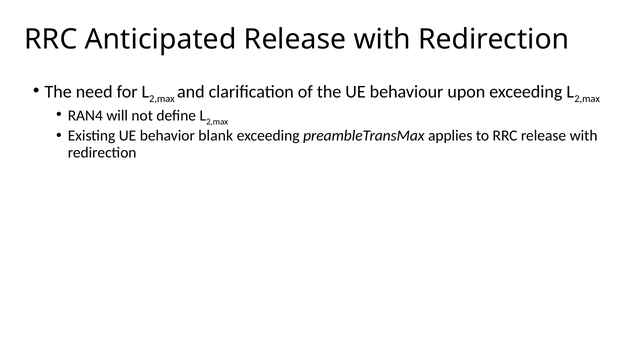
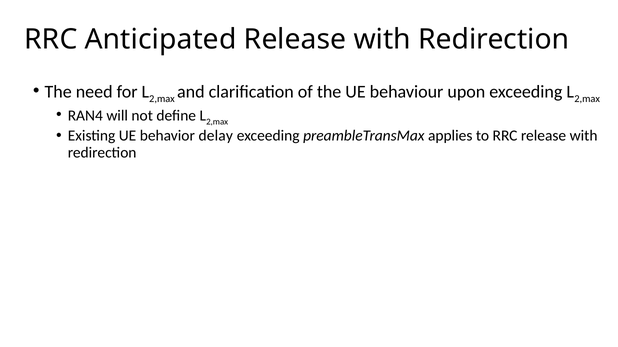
blank: blank -> delay (216, 136)
